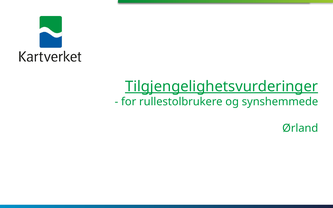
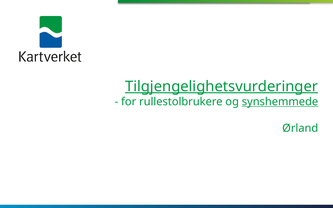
synshemmede underline: none -> present (280, 102)
